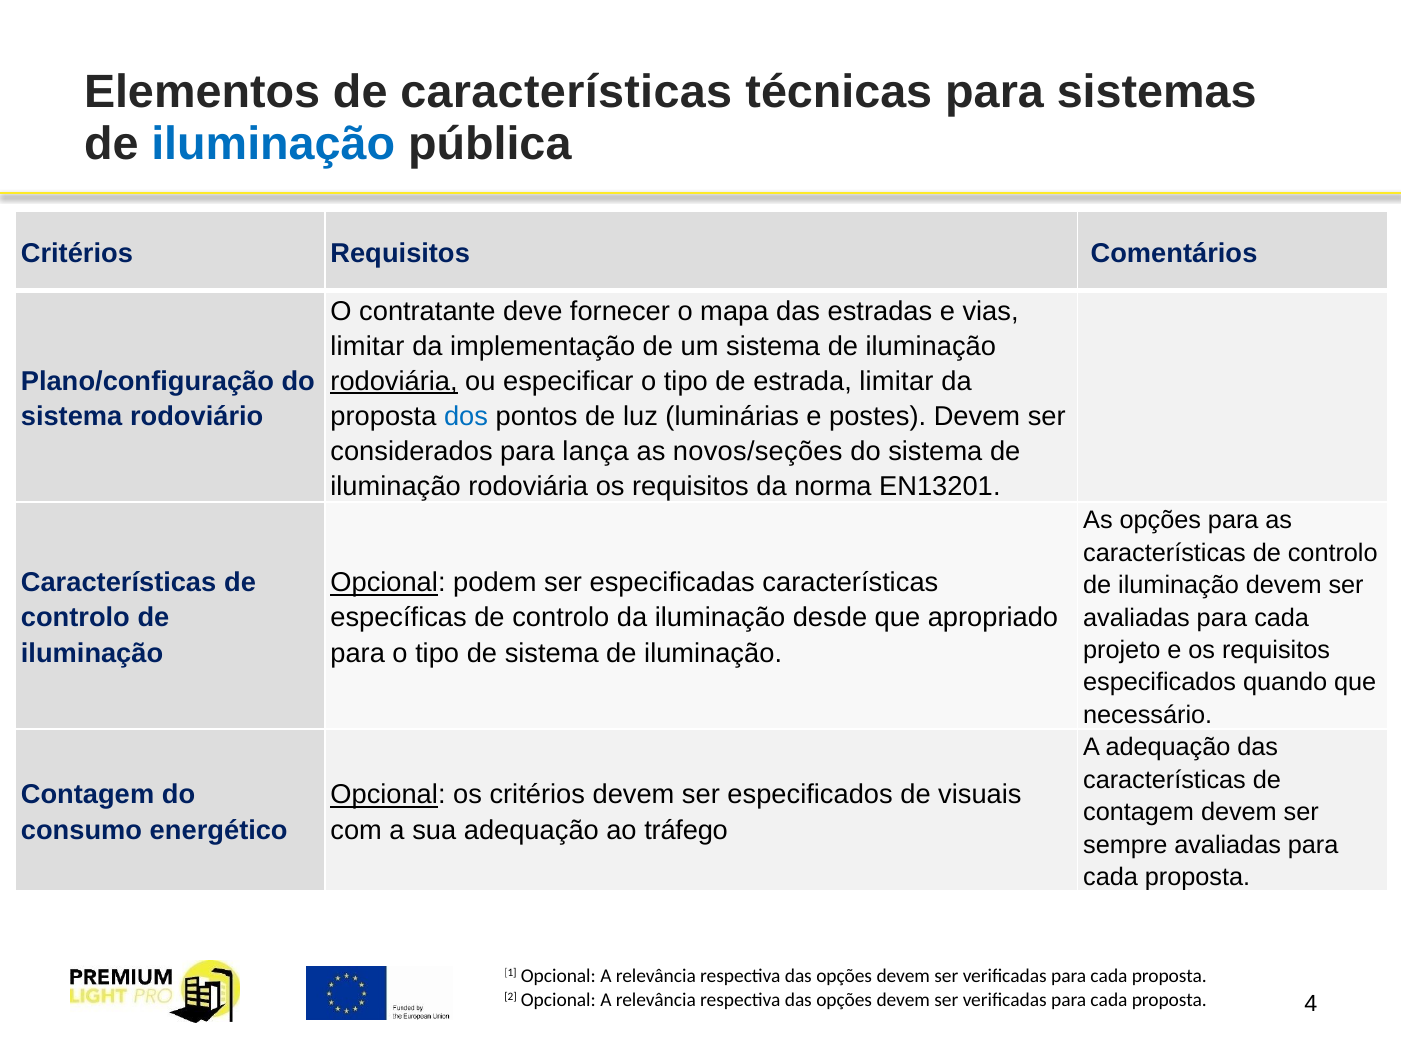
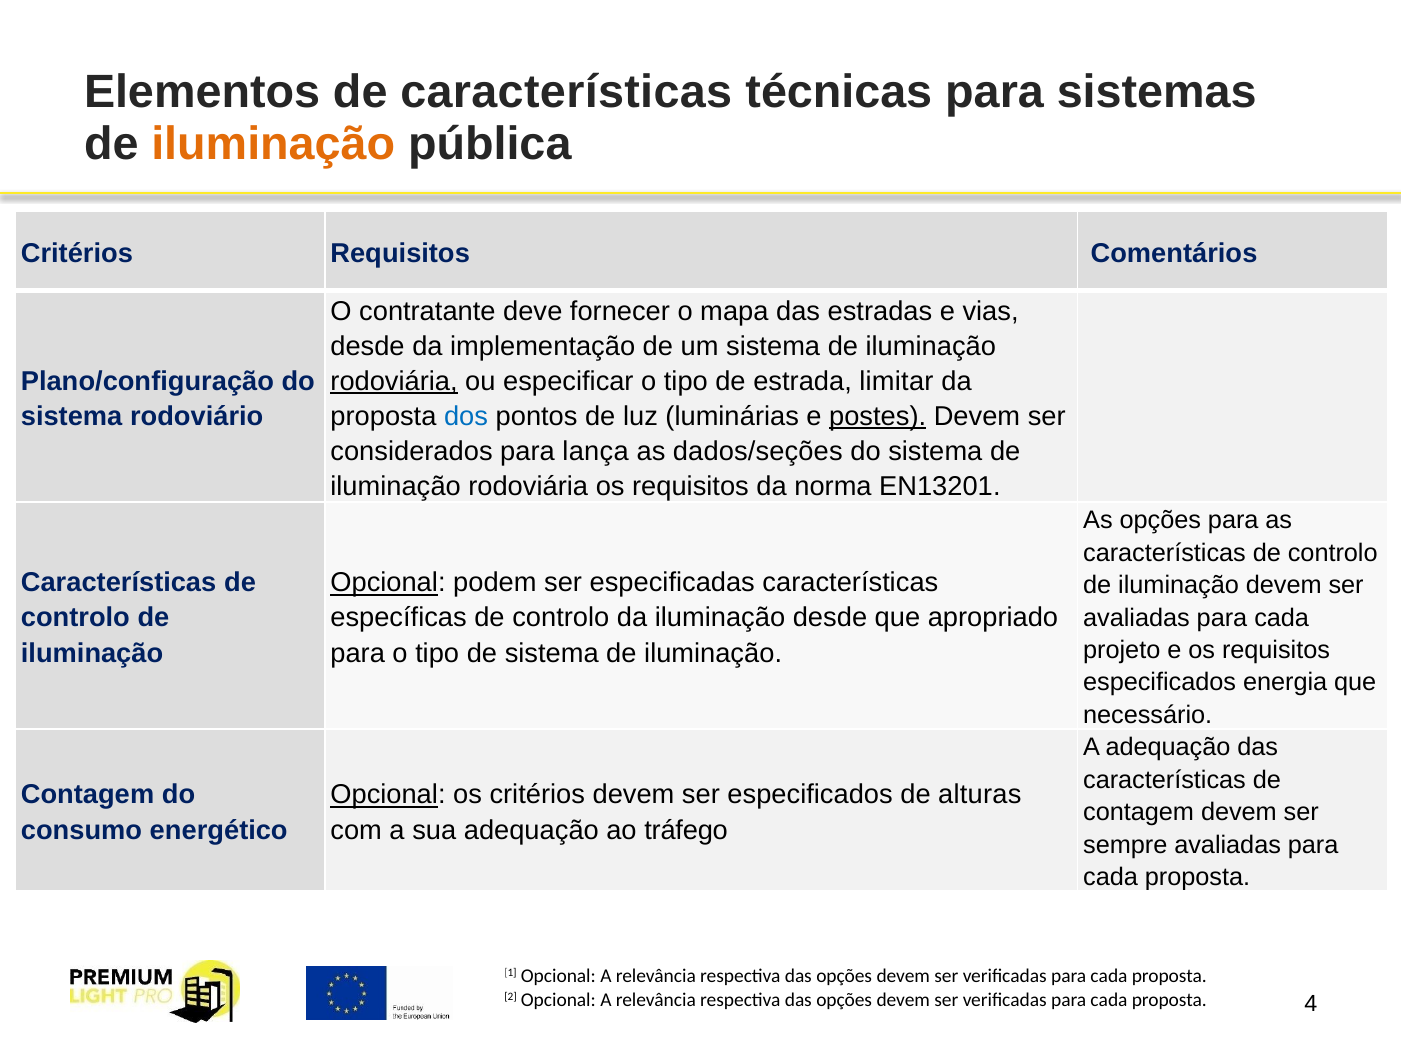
iluminação colour: blue -> orange (273, 144)
limitar: limitar -> desde (368, 346)
postes underline: none -> present (878, 417)
novos/seções: novos/seções -> dados/seções (758, 452)
quando: quando -> energia (1285, 683)
visuais: visuais -> alturas (980, 795)
